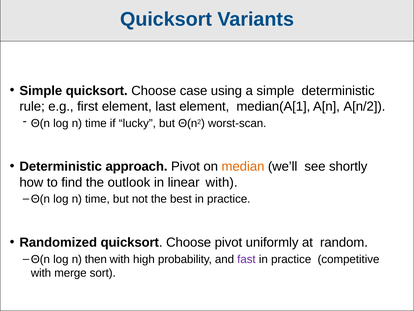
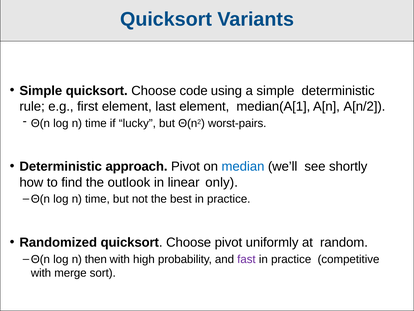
case: case -> code (194, 91)
worst-scan: worst-scan -> worst-pairs (237, 123)
median colour: orange -> blue (243, 166)
linear with: with -> only (222, 182)
